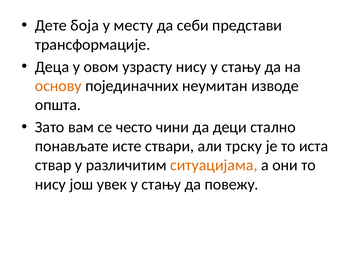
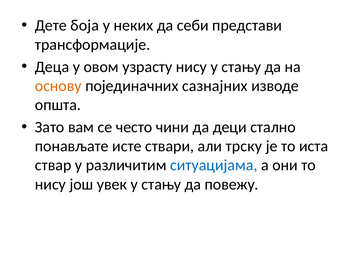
месту: месту -> неких (133, 26)
неумитан: неумитан -> сазнајних (215, 86)
ситуацијама colour: orange -> blue (214, 166)
